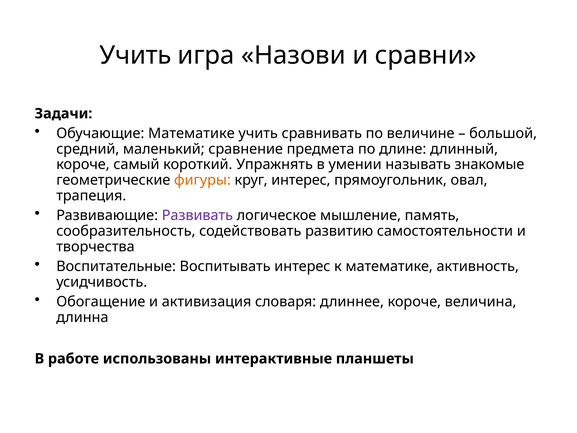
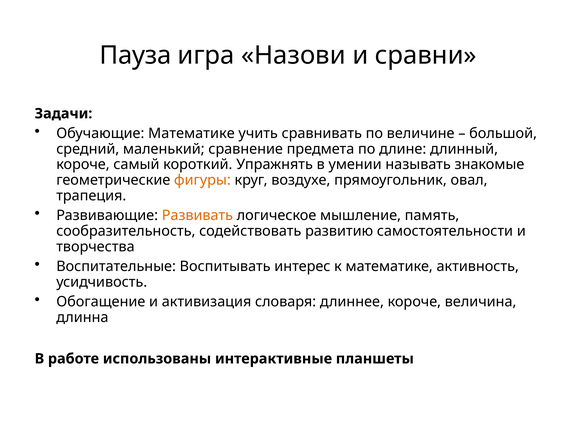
Учить: Учить -> Пауза (135, 55)
круг интерес: интерес -> воздухе (301, 180)
Развивать colour: purple -> orange (197, 215)
